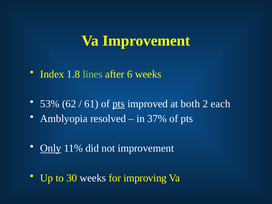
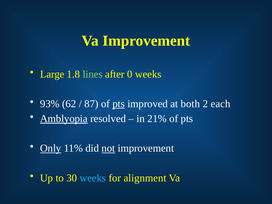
Index: Index -> Large (52, 74)
6: 6 -> 0 (130, 74)
53%: 53% -> 93% (50, 104)
61: 61 -> 87 (91, 104)
Amblyopia underline: none -> present (64, 119)
37%: 37% -> 21% (157, 119)
not underline: none -> present (108, 148)
weeks colour: white -> light blue (93, 178)
improving: improving -> alignment (145, 178)
